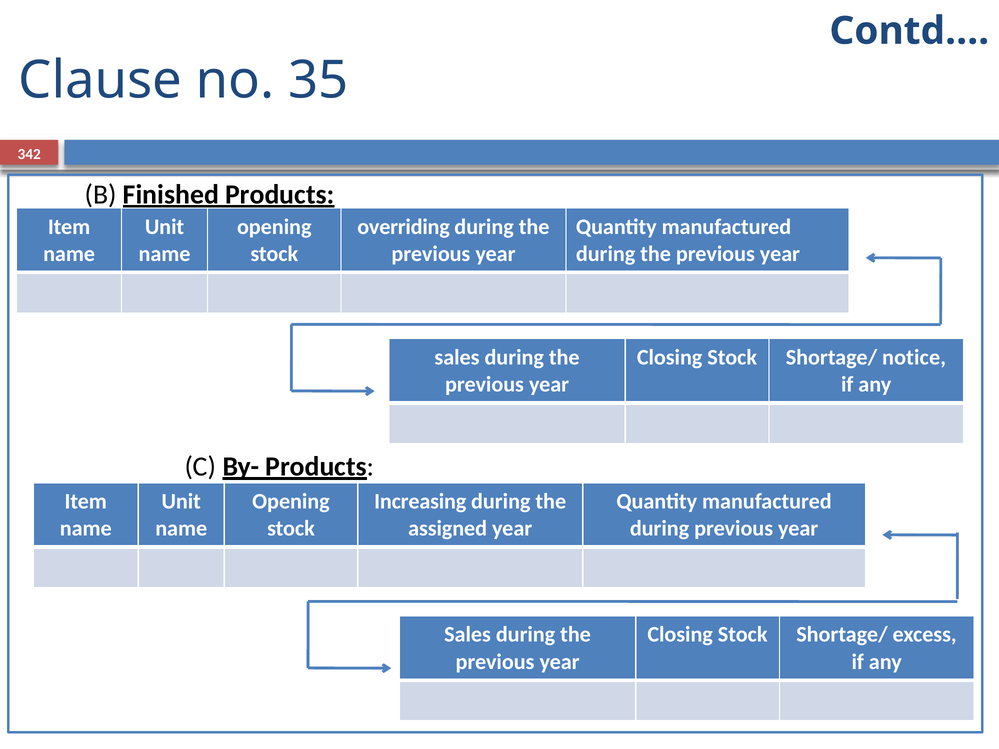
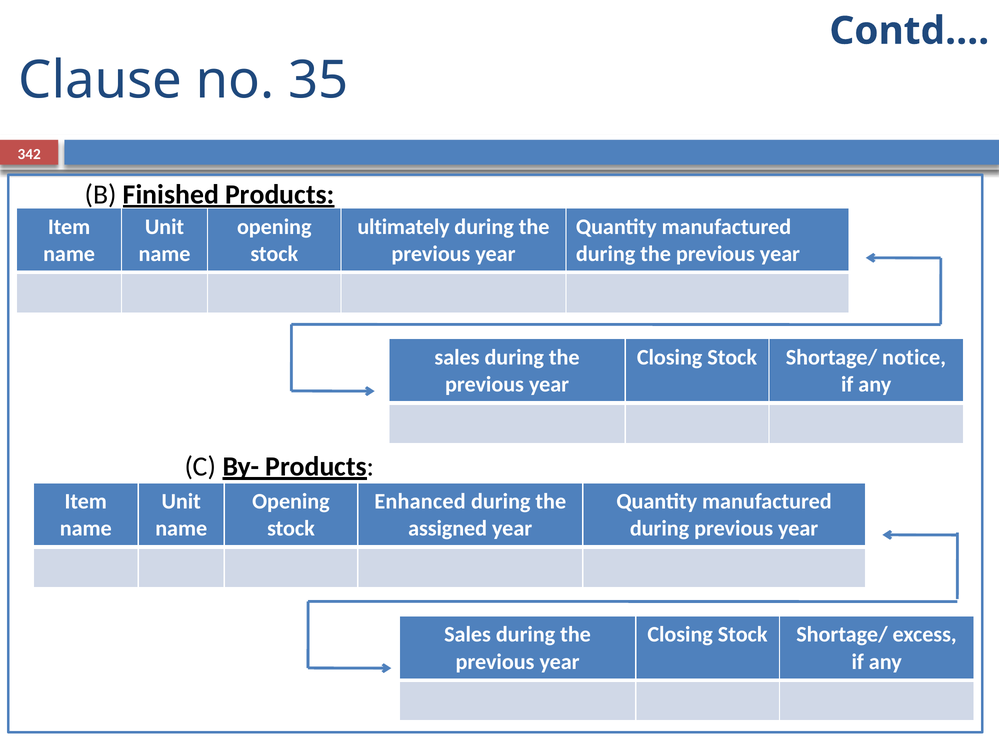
overriding: overriding -> ultimately (404, 227)
Increasing: Increasing -> Enhanced (420, 502)
